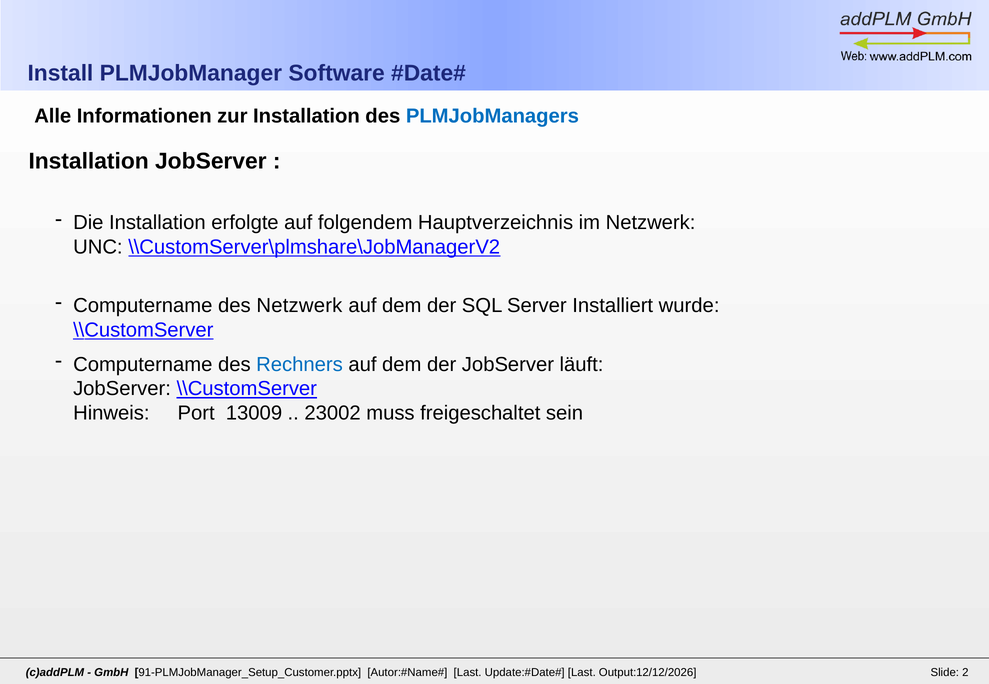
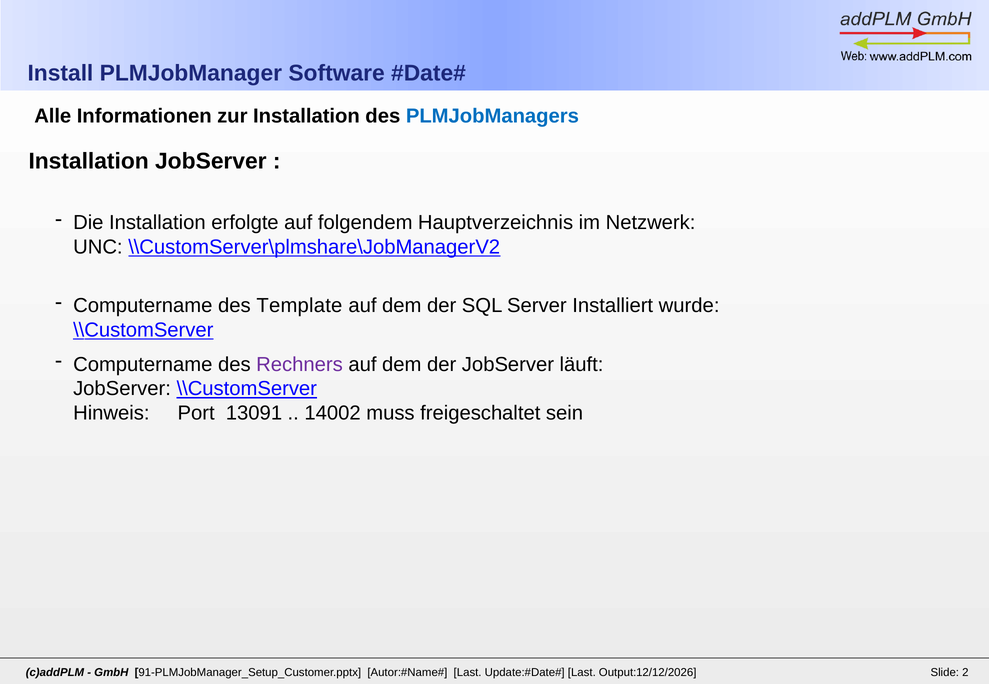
des Netzwerk: Netzwerk -> Template (299, 306)
Rechners colour: blue -> purple (300, 365)
13009: 13009 -> 13091 (254, 414)
23002: 23002 -> 14002 (333, 414)
